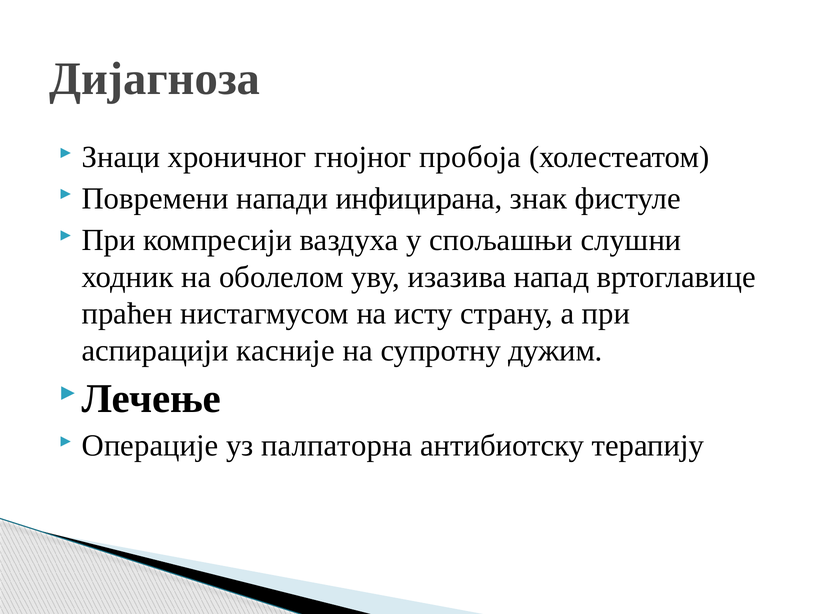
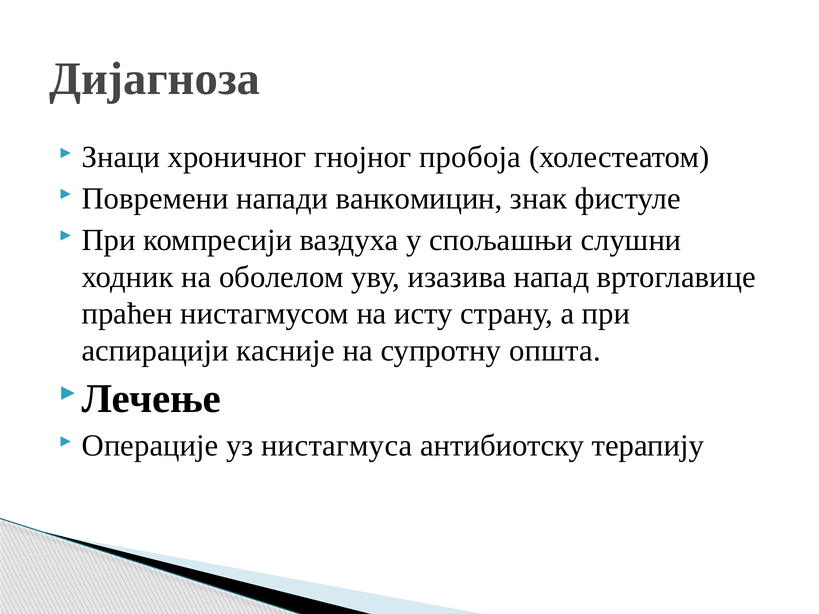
инфицирана: инфицирана -> ванкомицин (419, 199)
дужим: дужим -> општа (555, 351)
палпаторна: палпаторна -> нистагмуса (337, 446)
